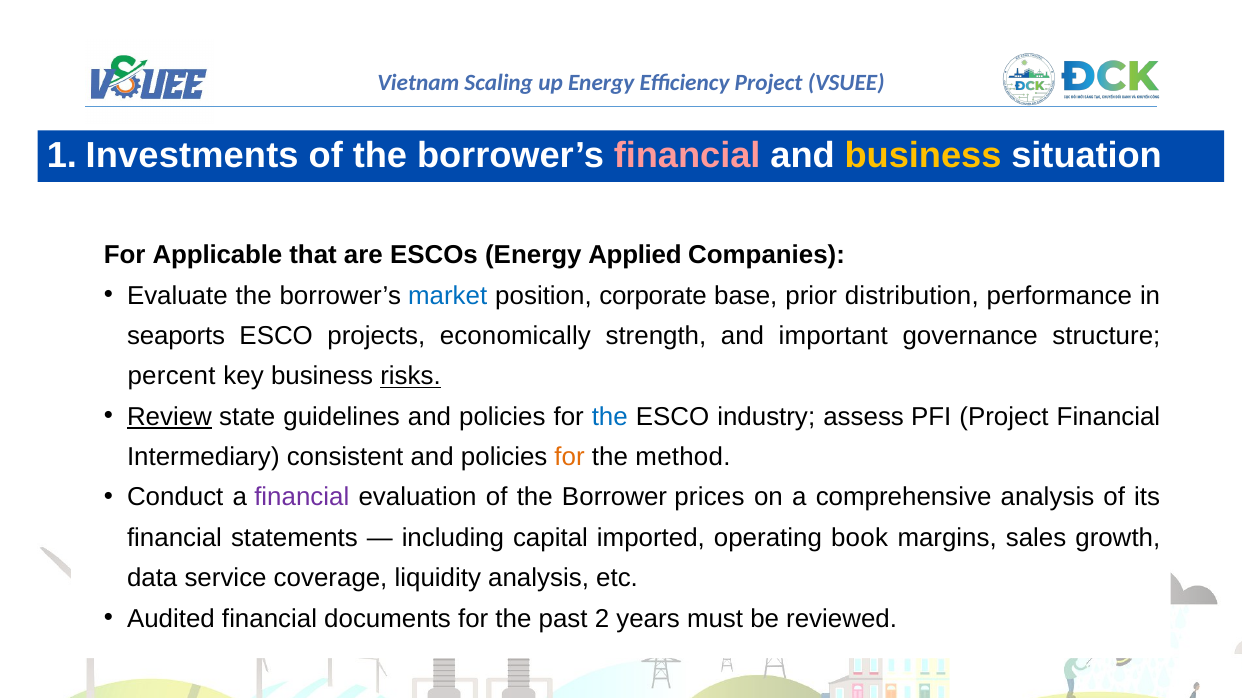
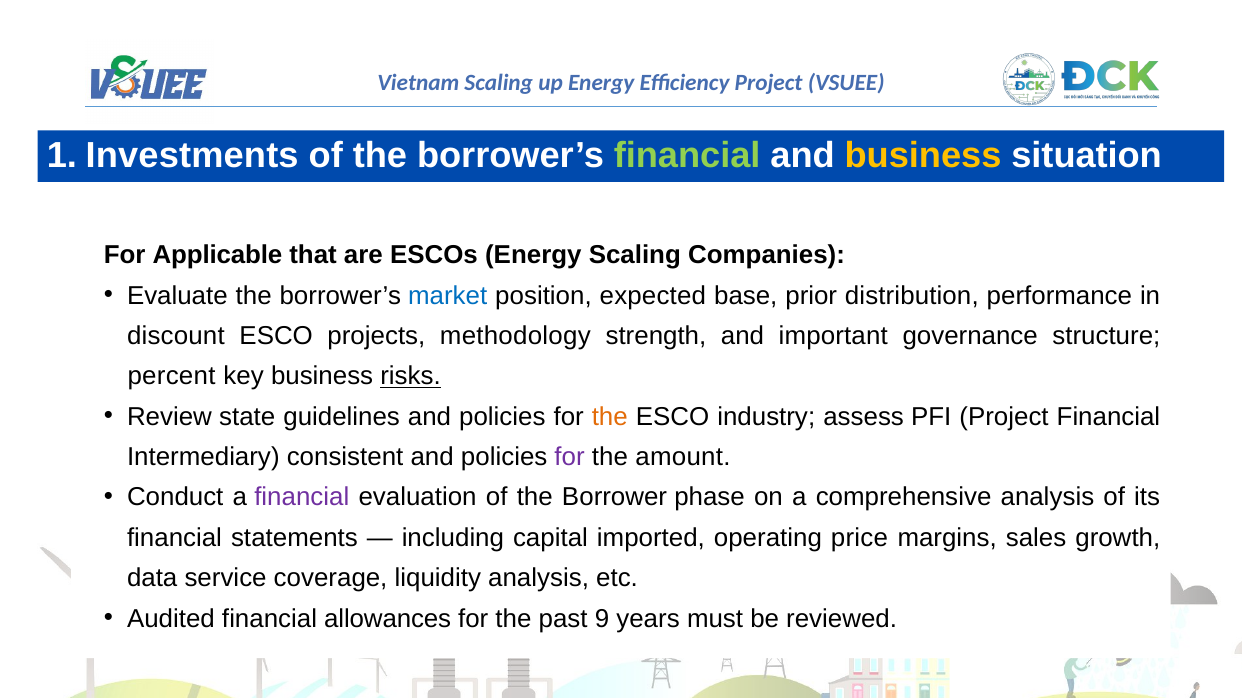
financial colour: pink -> light green (687, 156)
Energy Applied: Applied -> Scaling (635, 255)
corporate: corporate -> expected (653, 296)
seaports: seaports -> discount (176, 336)
economically: economically -> methodology (515, 336)
Review underline: present -> none (169, 417)
the colour: blue -> orange (610, 417)
for colour: orange -> purple (570, 457)
method: method -> amount (683, 457)
prices: prices -> phase (710, 498)
book: book -> price (860, 538)
documents: documents -> allowances (388, 619)
2: 2 -> 9 (602, 619)
